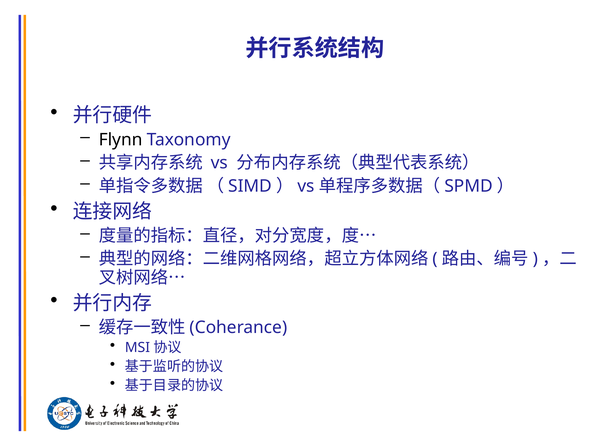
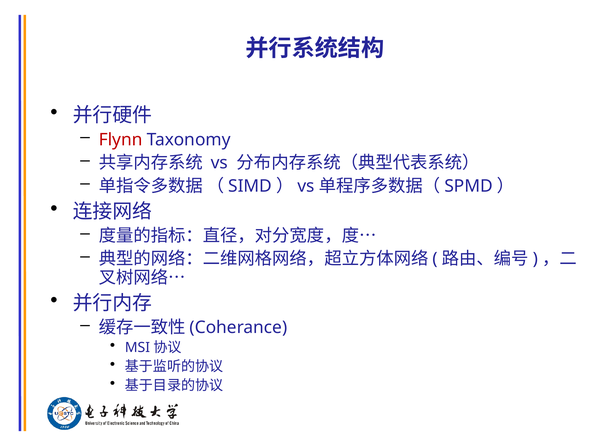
Flynn colour: black -> red (121, 140)
